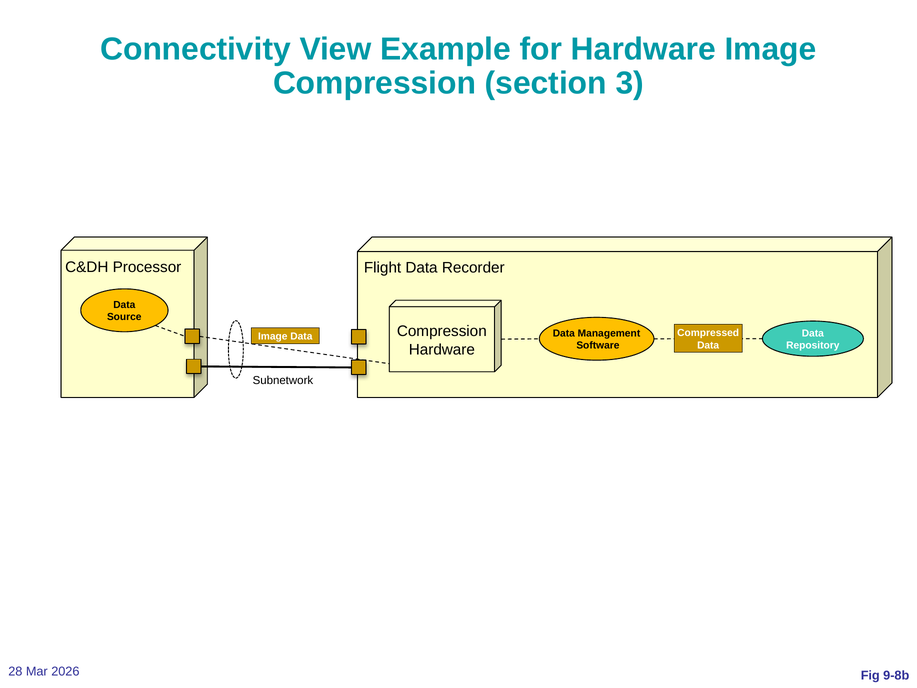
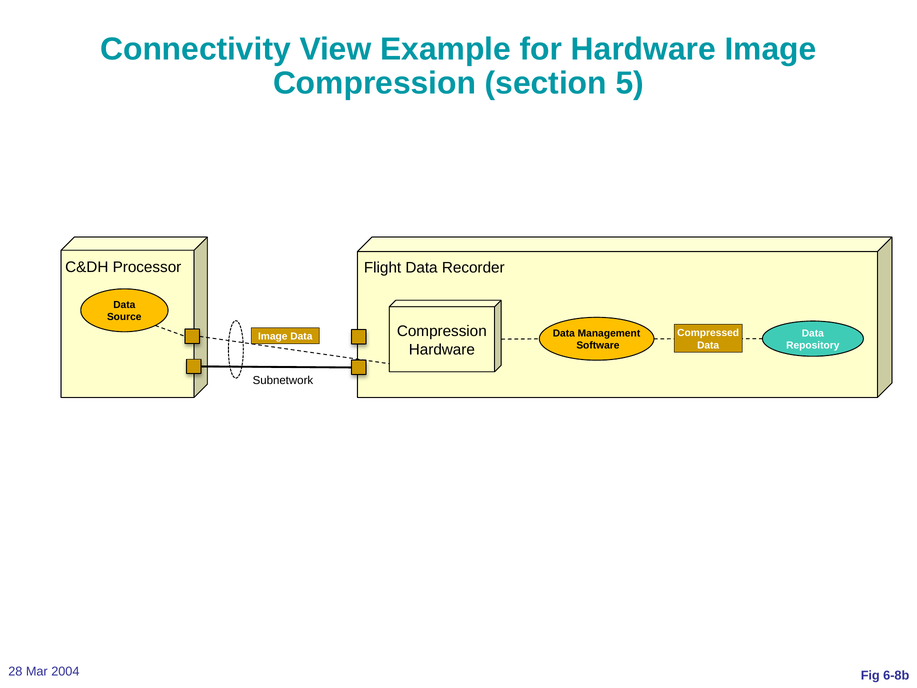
3: 3 -> 5 (630, 83)
2026: 2026 -> 2004 (65, 671)
9-8b: 9-8b -> 6-8b (896, 675)
